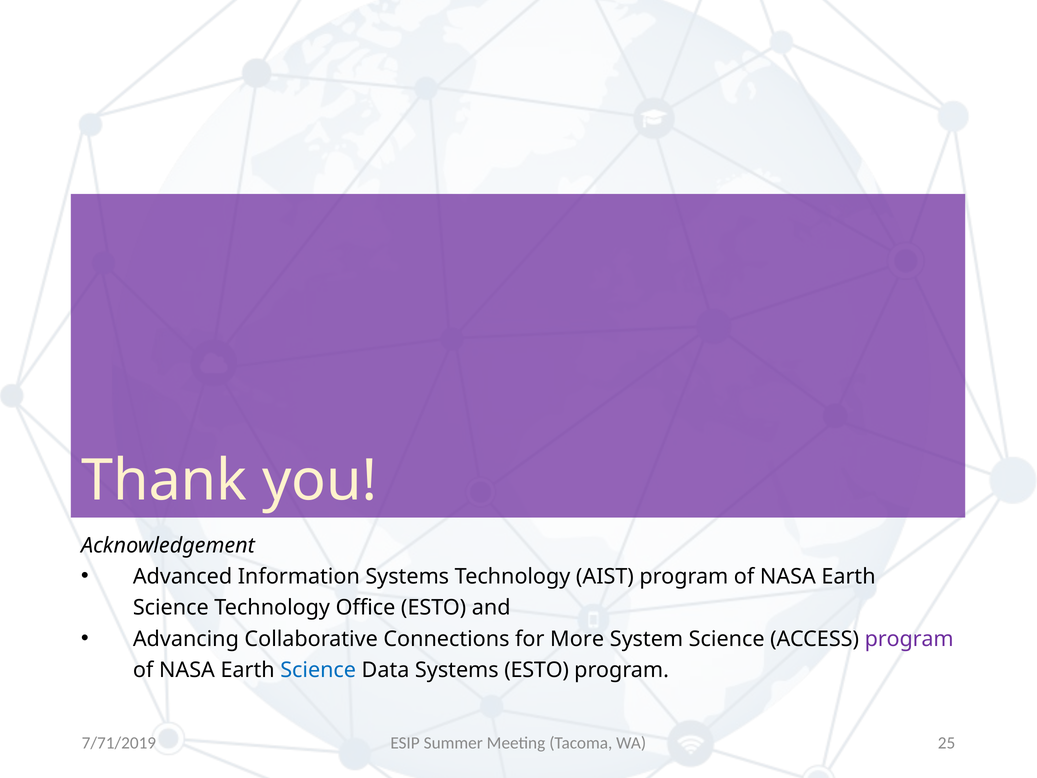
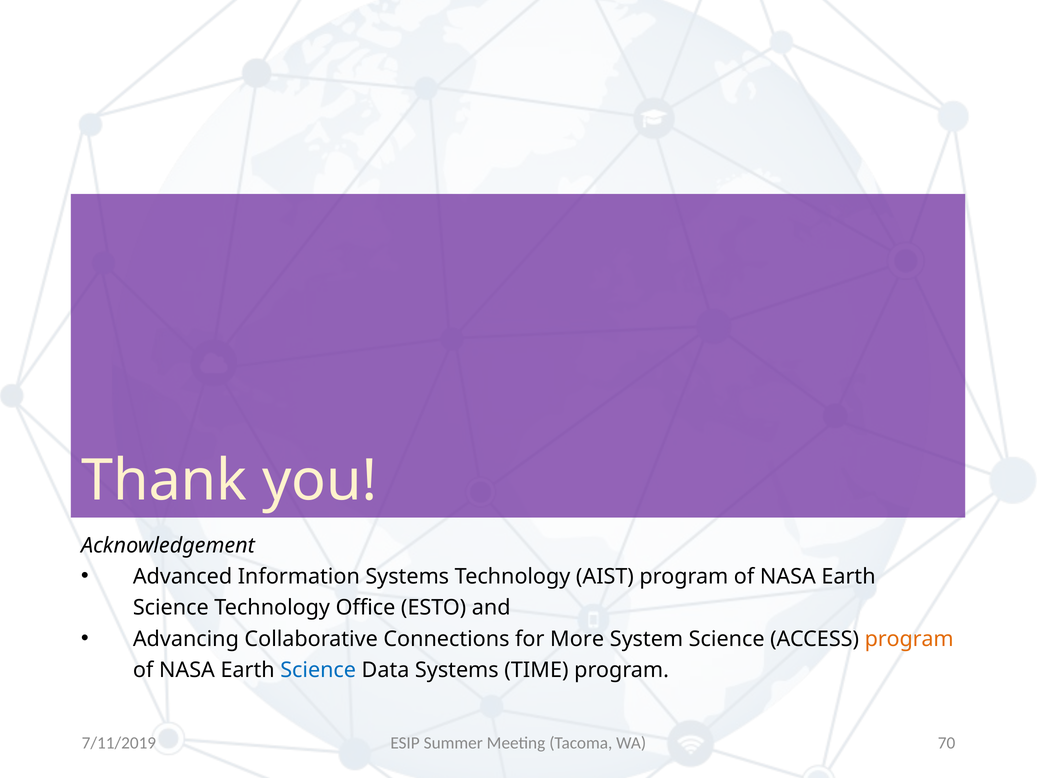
program colour: purple -> orange (909, 639)
Systems ESTO: ESTO -> TIME (536, 670)
25: 25 -> 70 (947, 743)
7/71/2019: 7/71/2019 -> 7/11/2019 (119, 743)
